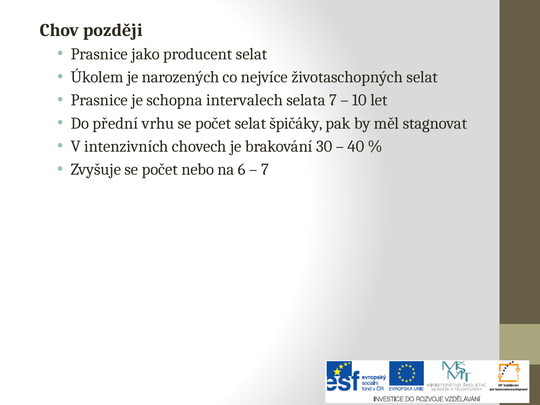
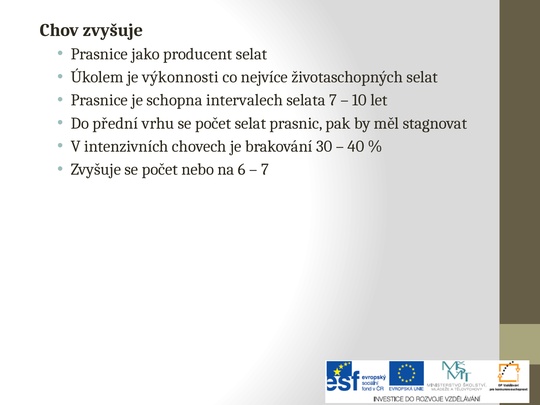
Chov později: později -> zvyšuje (113, 30)
narozených: narozených -> výkonnosti (180, 77)
špičáky: špičáky -> prasnic (296, 123)
